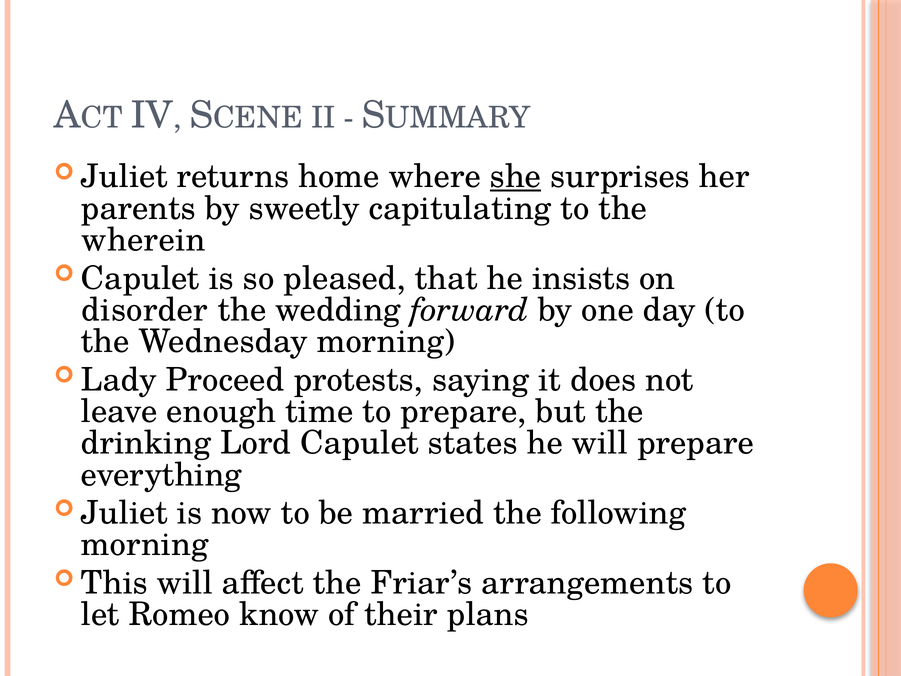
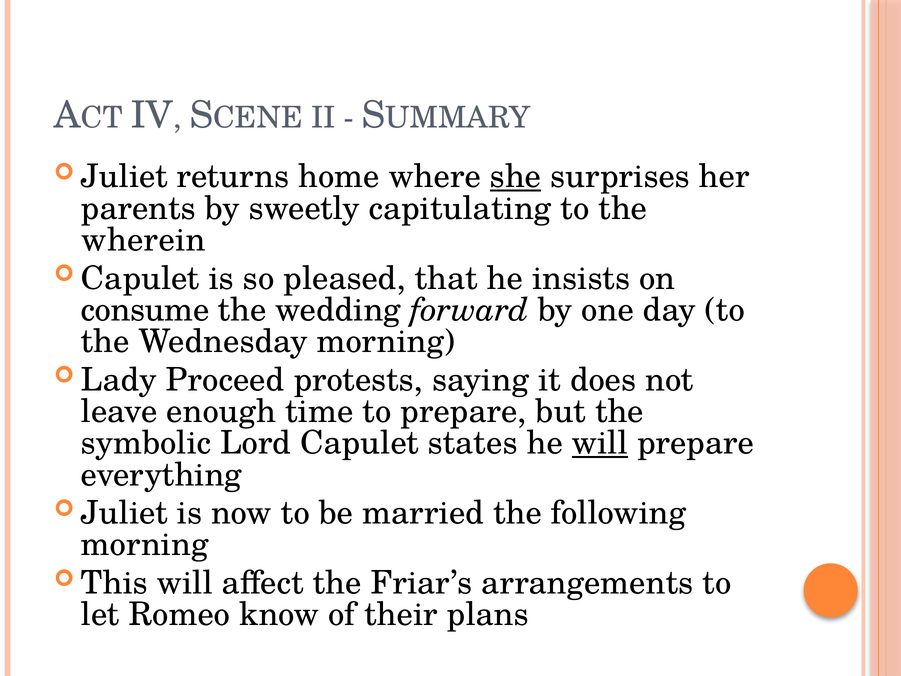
disorder: disorder -> consume (145, 310)
drinking: drinking -> symbolic (146, 443)
will underline: none -> present (600, 443)
